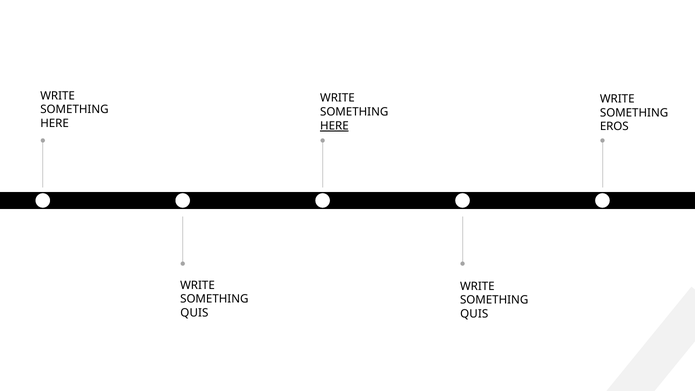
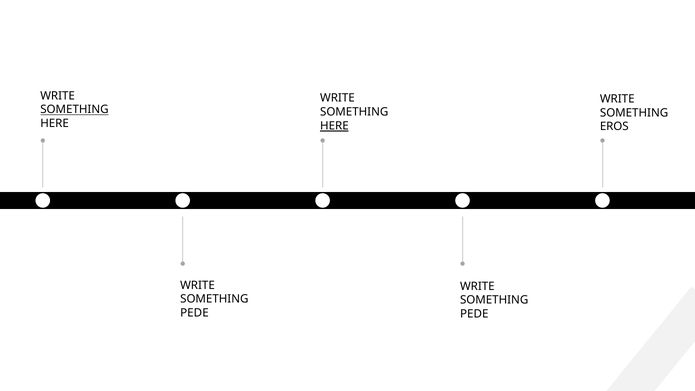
SOMETHING underline: none -> present (74, 110)
QUIS: QUIS -> PEDE (194, 313)
QUIS: QUIS -> PEDE (474, 314)
